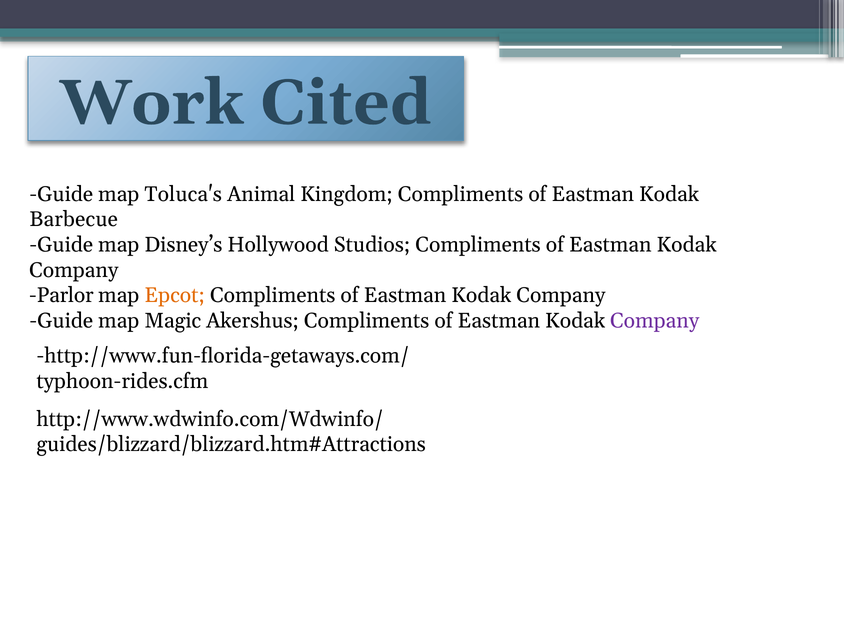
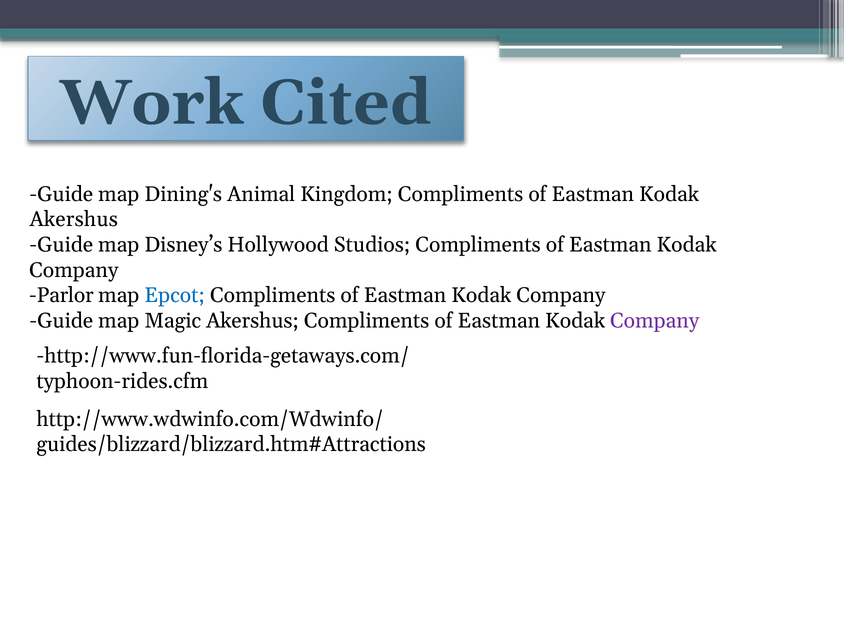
Toluca's: Toluca's -> Dining's (183, 194)
Barbecue: Barbecue -> Akershus (74, 219)
Epcot colour: orange -> blue (175, 295)
